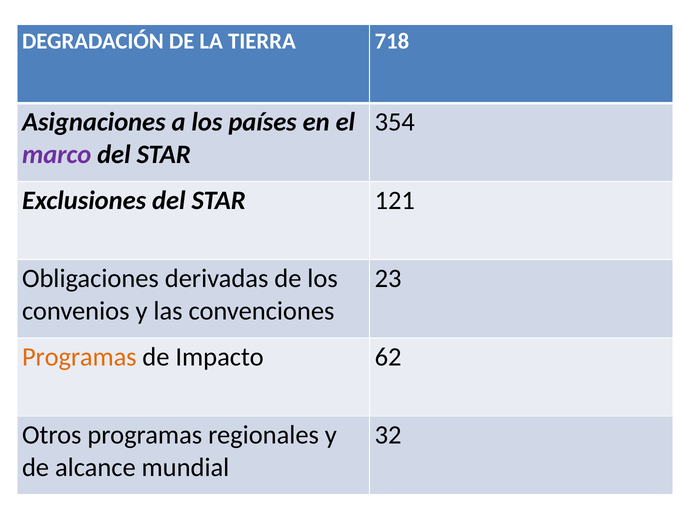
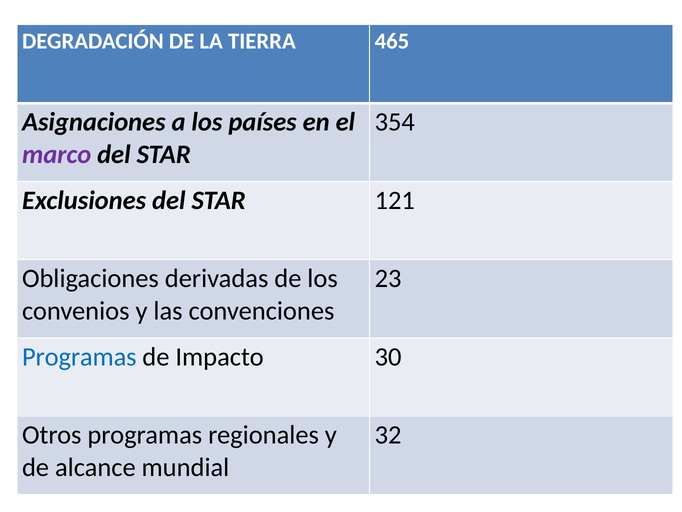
718: 718 -> 465 (392, 41)
Programas colour: orange -> blue (79, 357)
62: 62 -> 30 (388, 357)
